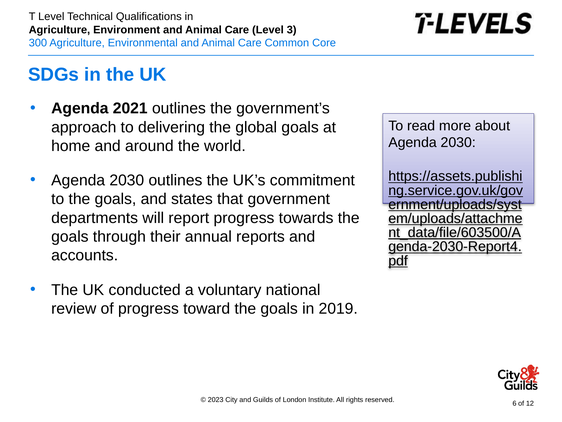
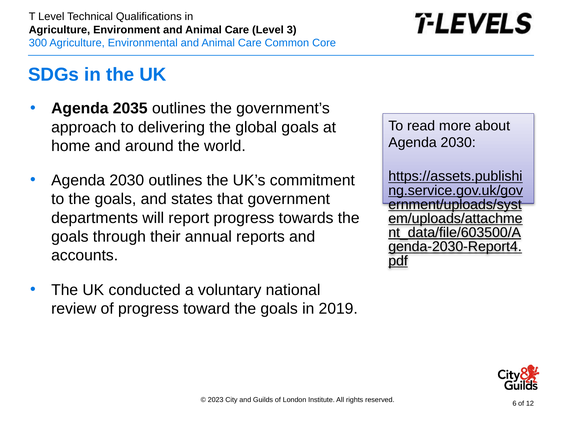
2021: 2021 -> 2035 (130, 108)
